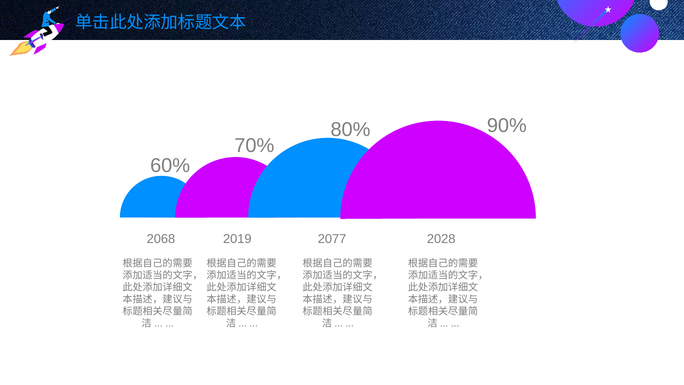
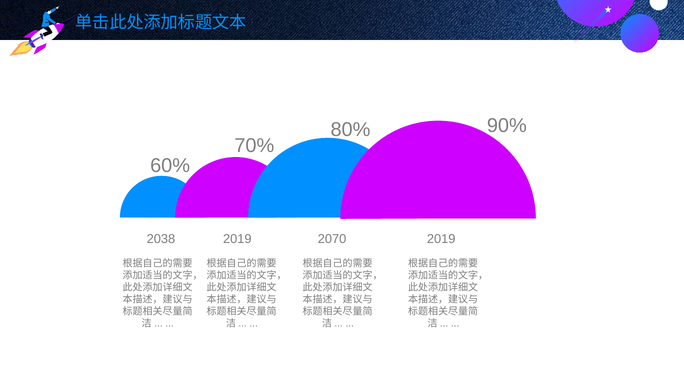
2068: 2068 -> 2038 (161, 239)
2077: 2077 -> 2070 (332, 239)
2028: 2028 -> 2019 (441, 239)
